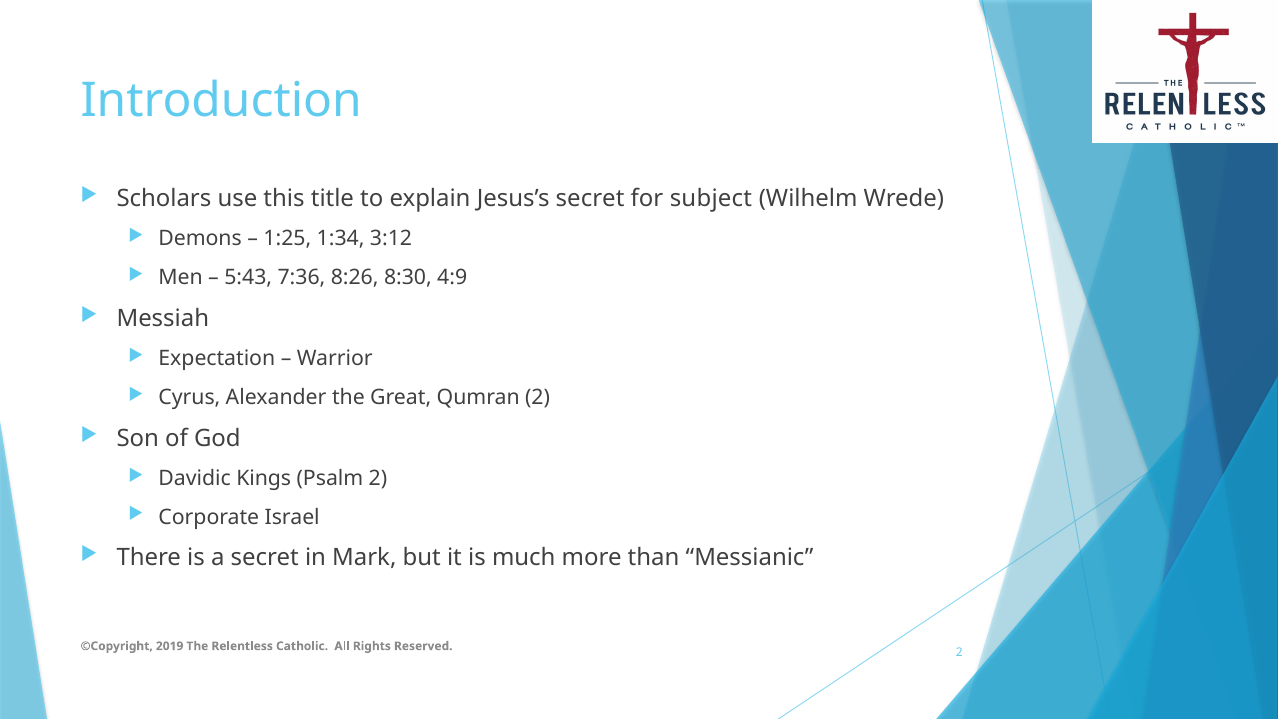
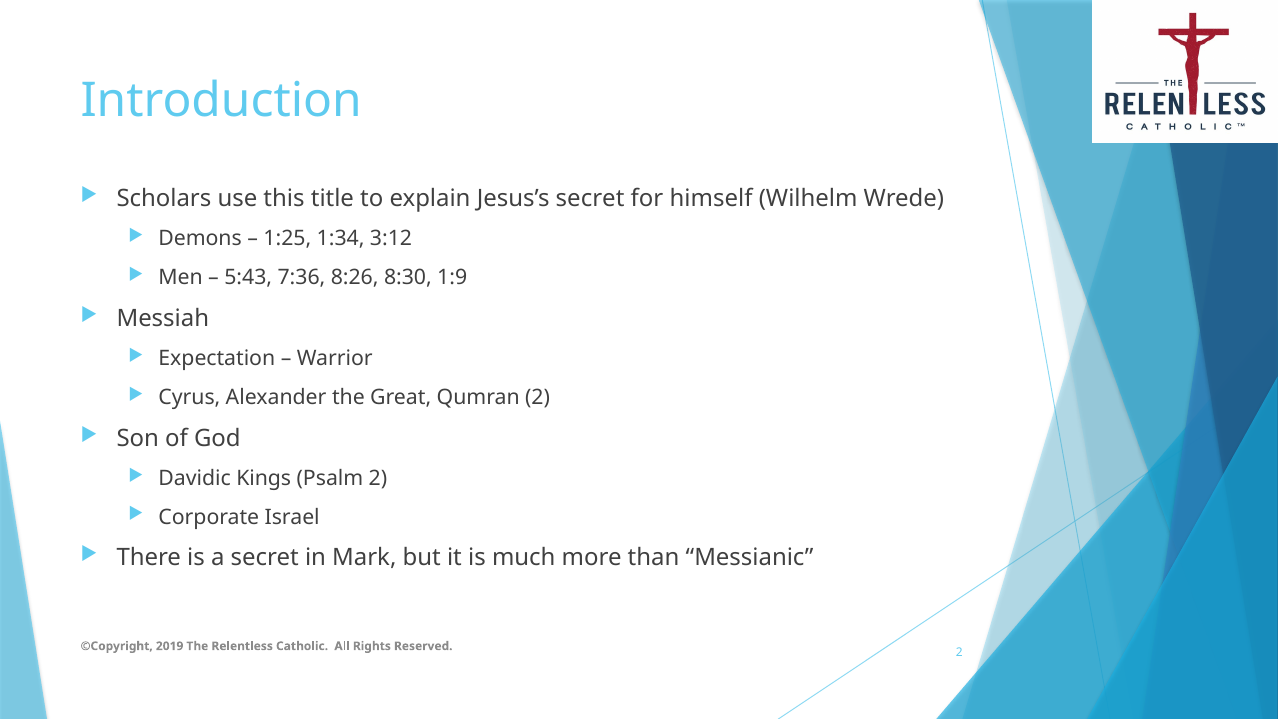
subject: subject -> himself (711, 198)
4:9: 4:9 -> 1:9 (452, 278)
